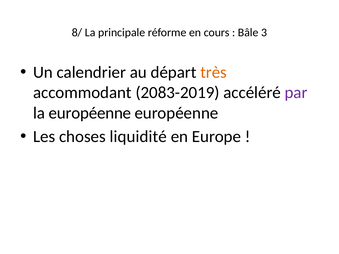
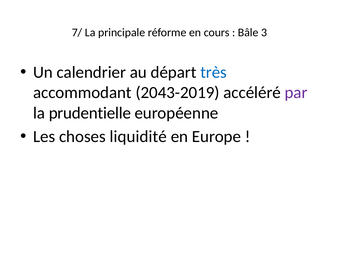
8/: 8/ -> 7/ (77, 32)
très colour: orange -> blue (214, 72)
2083-2019: 2083-2019 -> 2043-2019 (178, 93)
la européenne: européenne -> prudentielle (90, 113)
